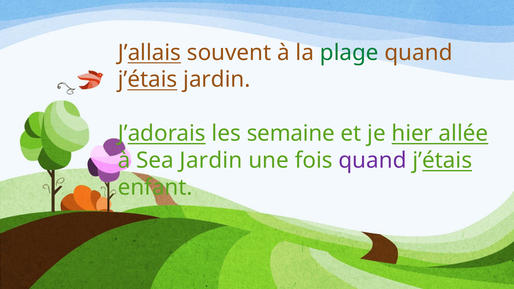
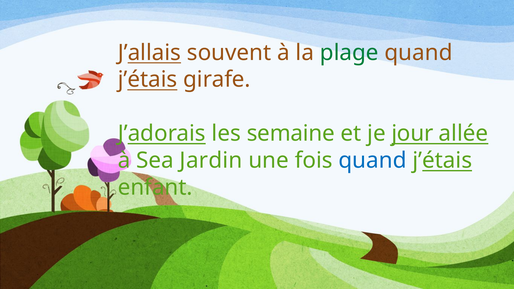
j’étais jardin: jardin -> girafe (217, 80)
hier: hier -> jour (412, 134)
quand colour: purple -> blue (372, 161)
